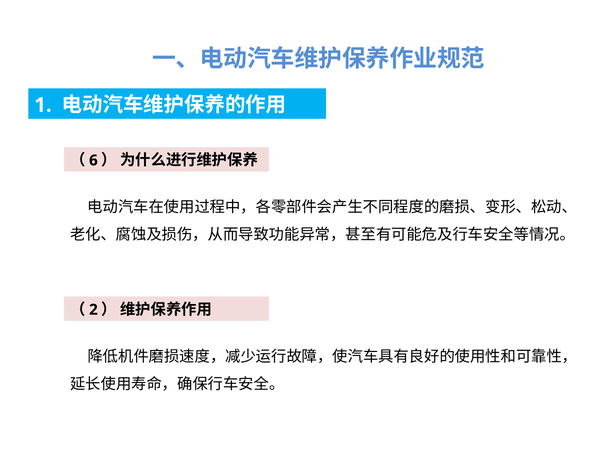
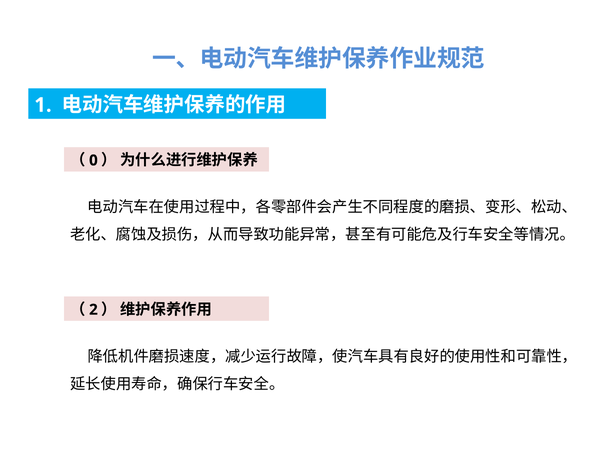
6: 6 -> 0 (93, 160)
